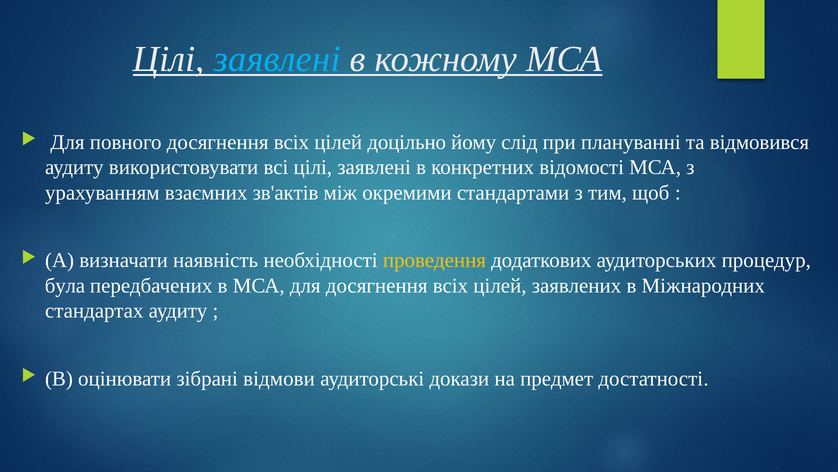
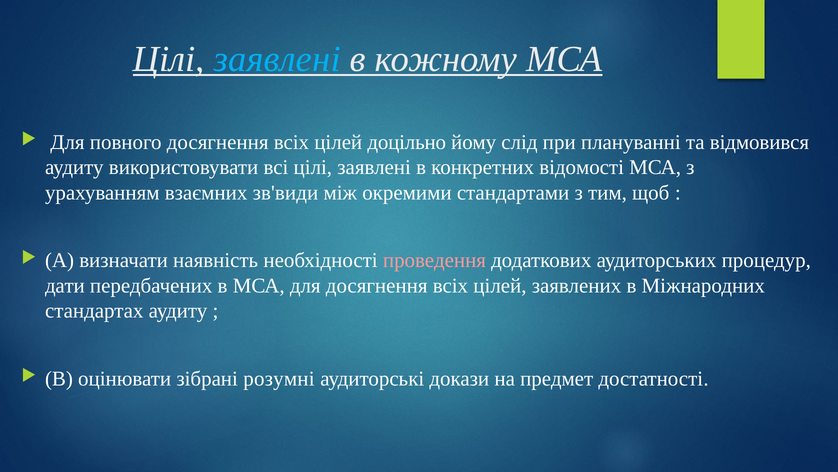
зв'актів: зв'актів -> зв'види (285, 192)
проведення colour: yellow -> pink (434, 260)
була: була -> дати (65, 285)
відмови: відмови -> розумні (279, 378)
